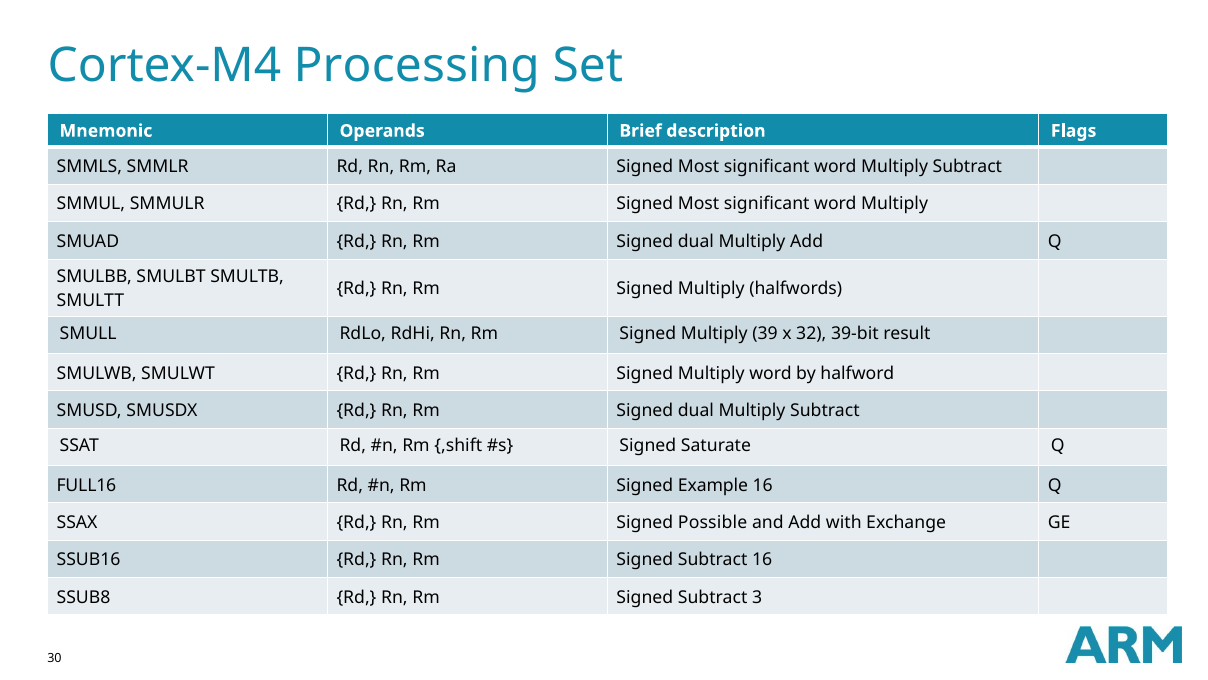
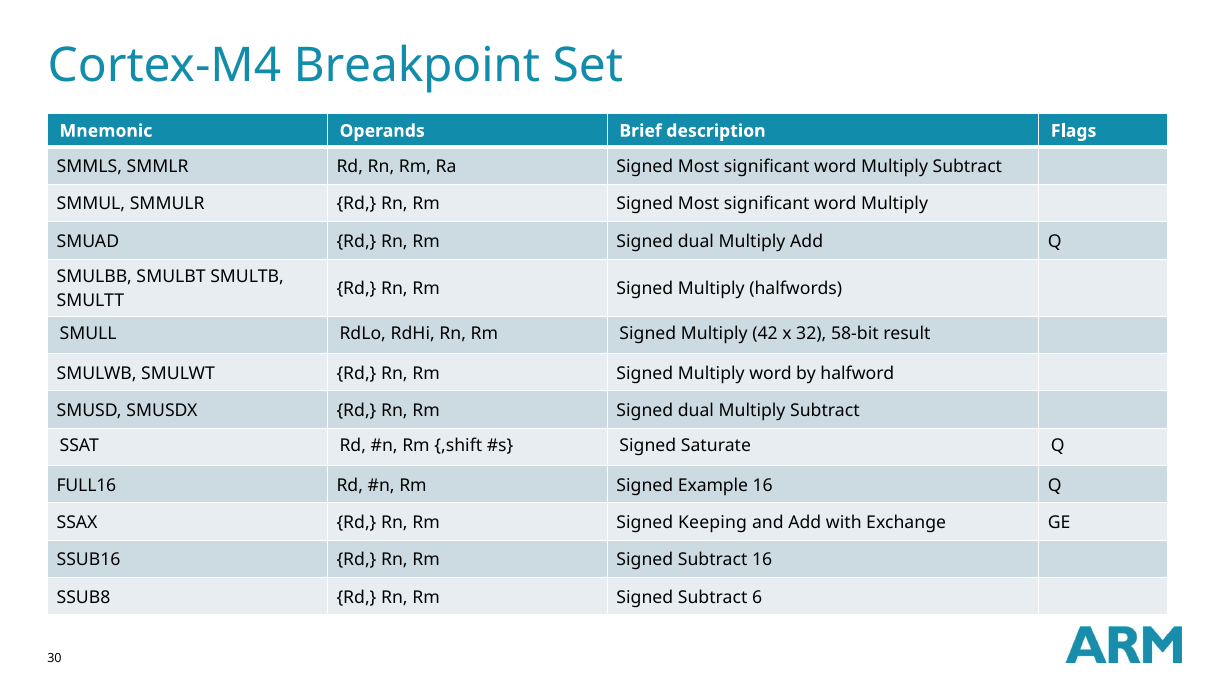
Processing: Processing -> Breakpoint (417, 65)
39: 39 -> 42 (765, 334)
39-bit: 39-bit -> 58-bit (855, 334)
Possible: Possible -> Keeping (713, 522)
3: 3 -> 6 (757, 597)
